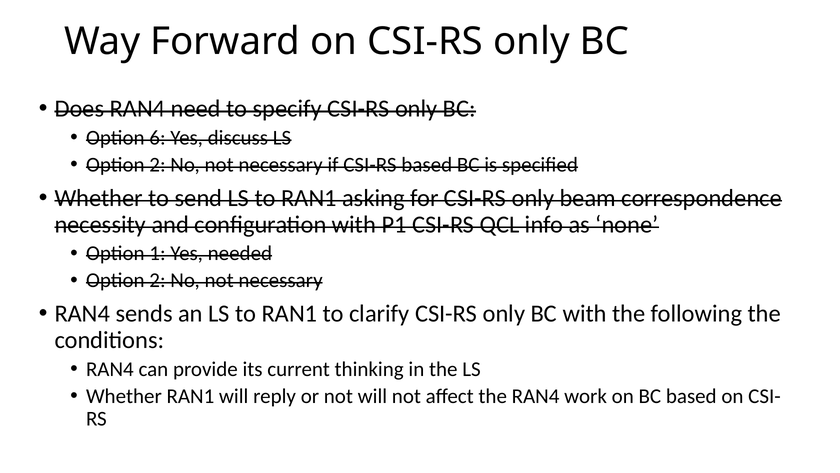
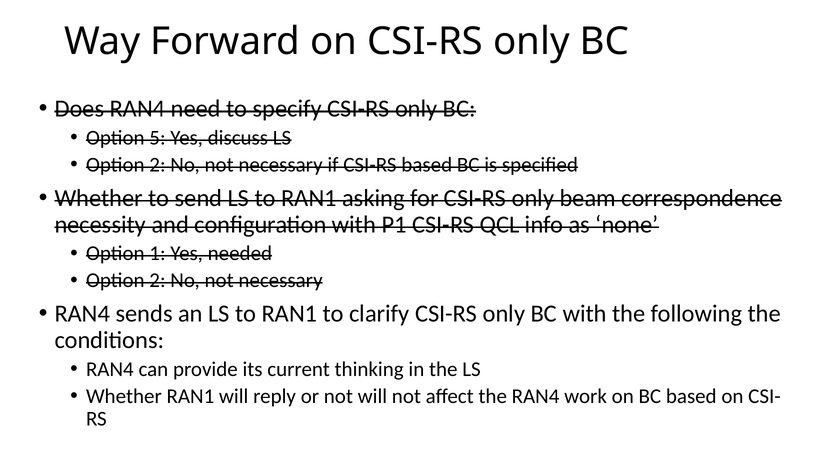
6: 6 -> 5 (157, 138)
